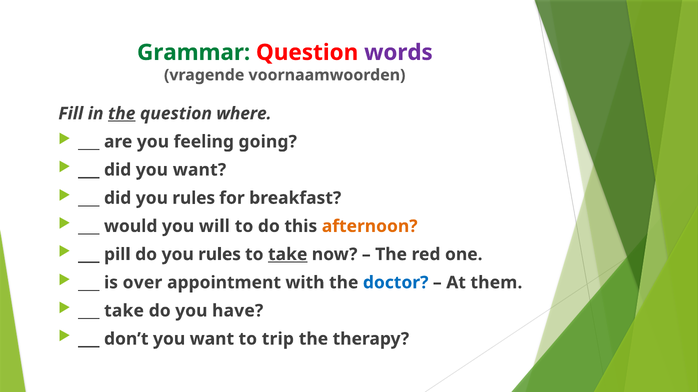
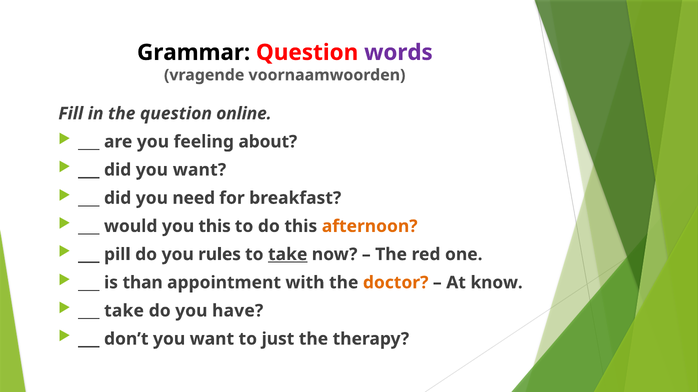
Grammar colour: green -> black (194, 53)
the underline: present -> none (122, 114)
where: where -> online (244, 114)
going: going -> about (268, 142)
did you rules: rules -> need (194, 198)
you will: will -> this (215, 227)
over: over -> than (143, 283)
doctor colour: blue -> orange (396, 283)
them: them -> know (497, 283)
trip: trip -> just (278, 339)
